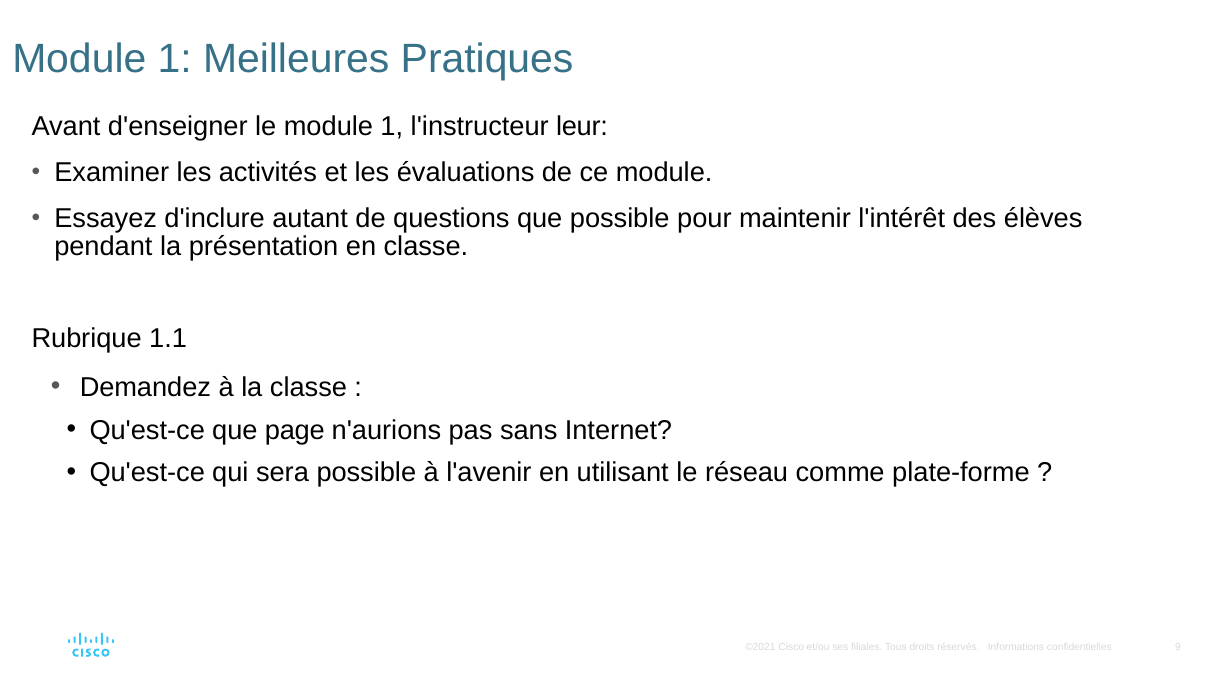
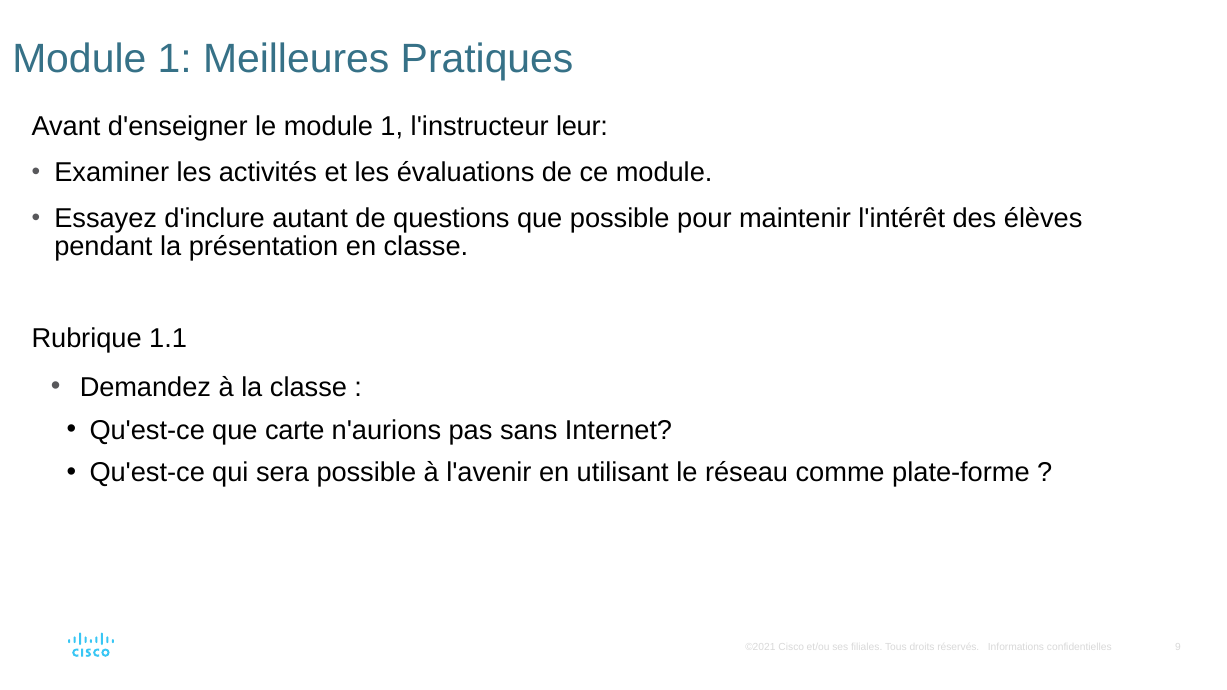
page: page -> carte (295, 430)
